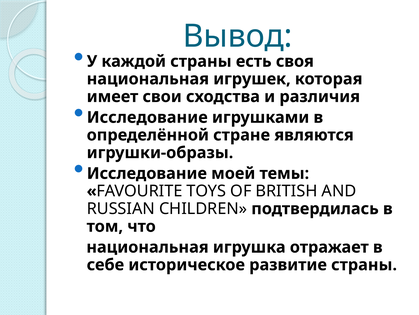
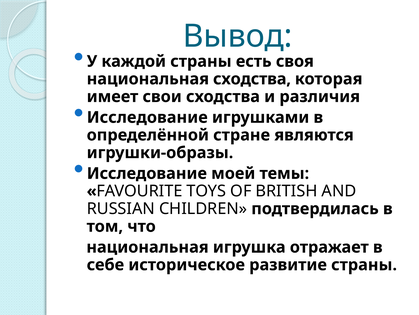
национальная игрушек: игрушек -> сходства (252, 79)
